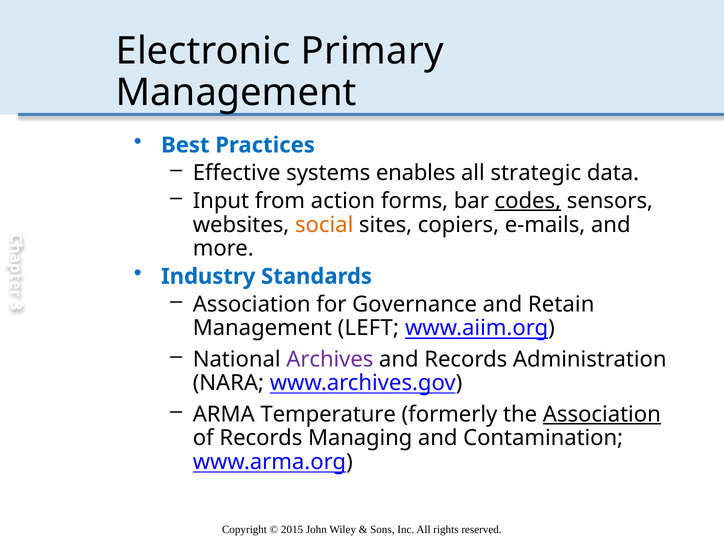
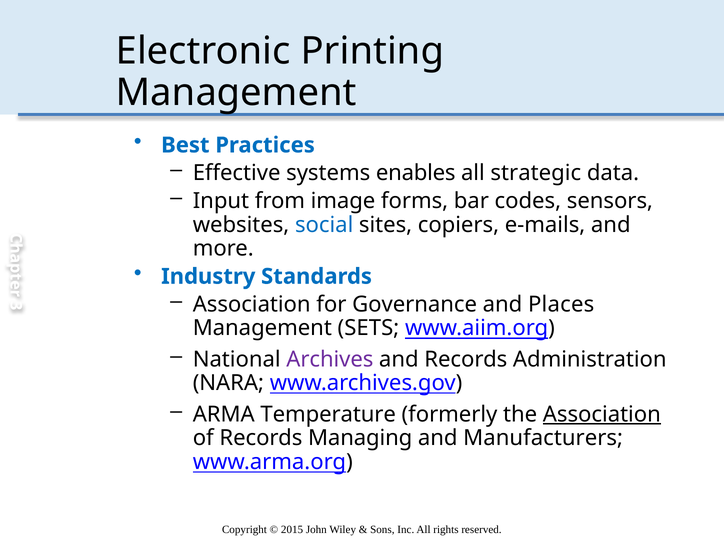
Primary: Primary -> Printing (372, 51)
action: action -> image (343, 201)
codes underline: present -> none (528, 201)
social colour: orange -> blue (324, 225)
Retain: Retain -> Places (561, 304)
LEFT: LEFT -> SETS (368, 328)
Contamination: Contamination -> Manufacturers (543, 438)
